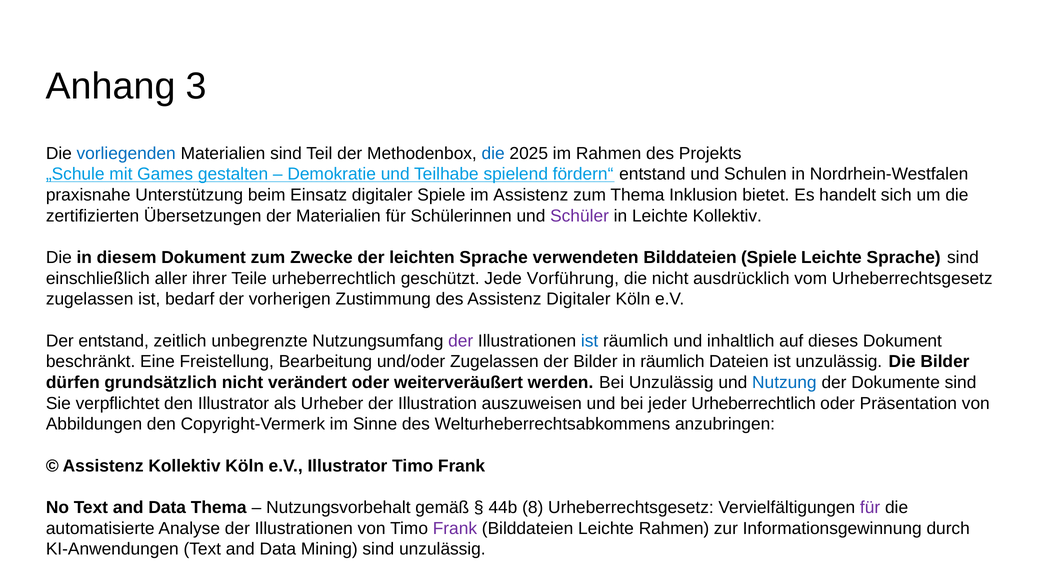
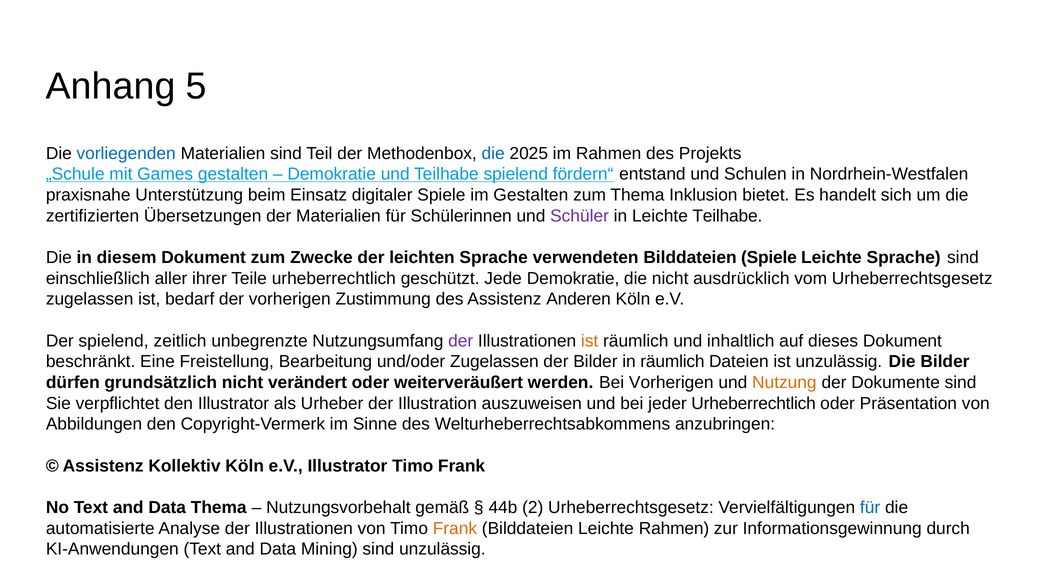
3: 3 -> 5 (196, 86)
im Assistenz: Assistenz -> Gestalten (531, 195)
Leichte Kollektiv: Kollektiv -> Teilhabe (727, 216)
Jede Vorführung: Vorführung -> Demokratie (573, 278)
Assistenz Digitaler: Digitaler -> Anderen (579, 299)
Der entstand: entstand -> spielend (114, 341)
ist colour: blue -> orange (590, 341)
Bei Unzulässig: Unzulässig -> Vorherigen (671, 382)
Nutzung colour: blue -> orange (784, 382)
8: 8 -> 2 (533, 507)
für colour: purple -> blue (870, 507)
Frank colour: purple -> orange (455, 528)
